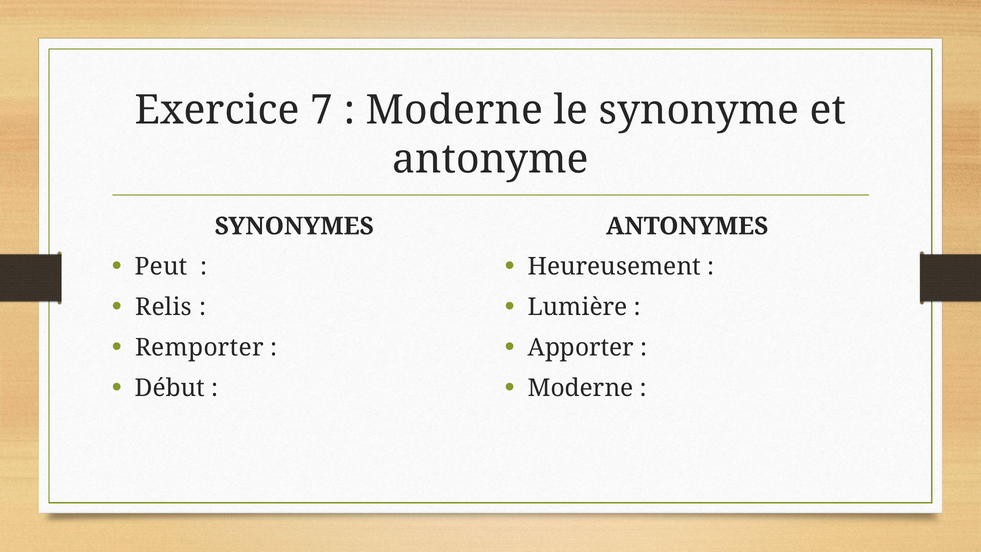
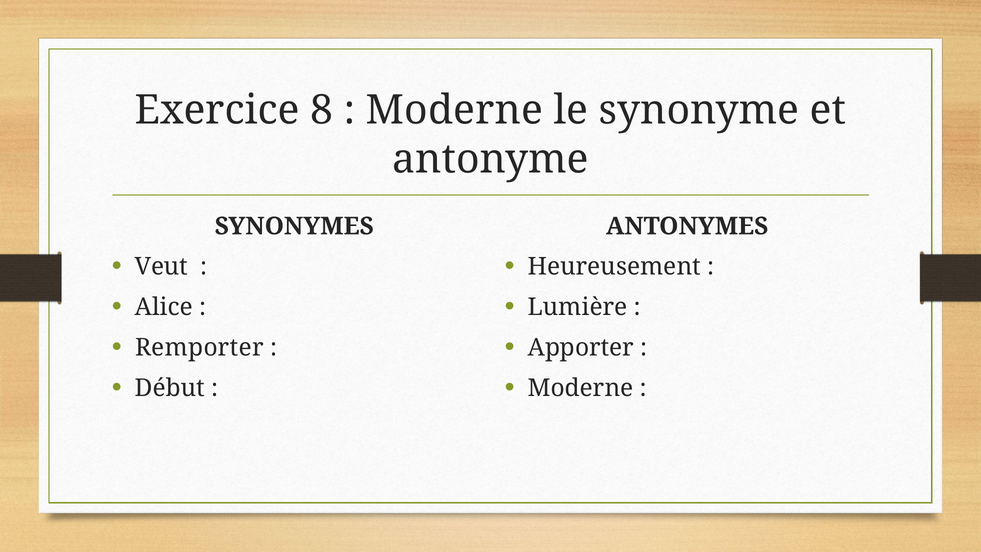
7: 7 -> 8 (322, 110)
Peut: Peut -> Veut (161, 267)
Relis: Relis -> Alice (164, 307)
